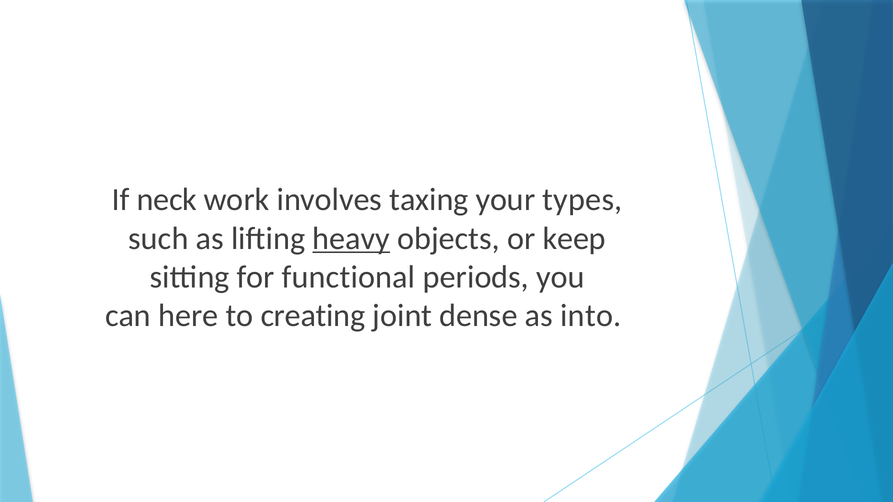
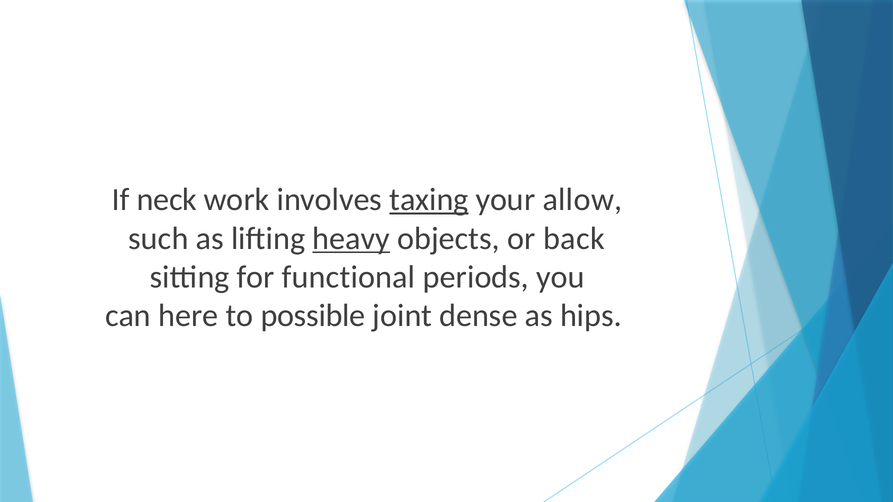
taxing underline: none -> present (429, 200)
types: types -> allow (582, 200)
keep: keep -> back (574, 239)
creating: creating -> possible (313, 316)
into: into -> hips (591, 316)
